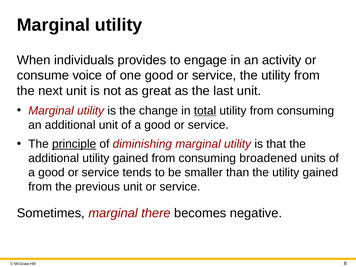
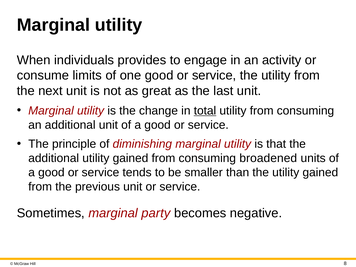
voice: voice -> limits (87, 76)
principle underline: present -> none (74, 144)
there: there -> party (156, 213)
